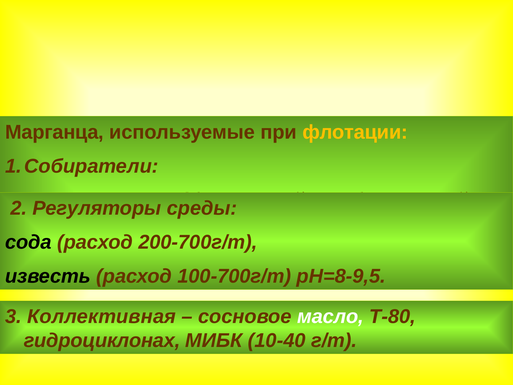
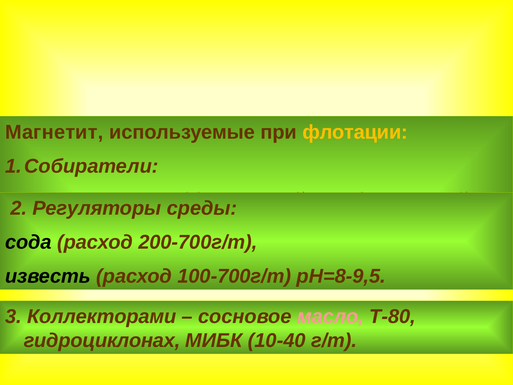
Марганца: Марганца -> Магнетит (54, 132)
Коллективная: Коллективная -> Коллекторами (102, 316)
масло colour: white -> pink (330, 316)
